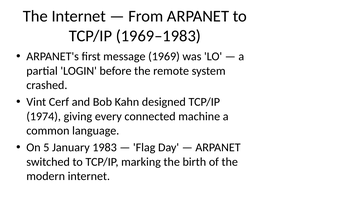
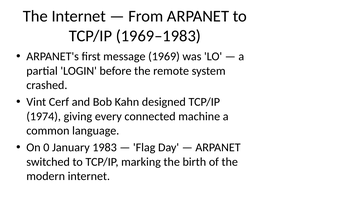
5: 5 -> 0 (46, 148)
